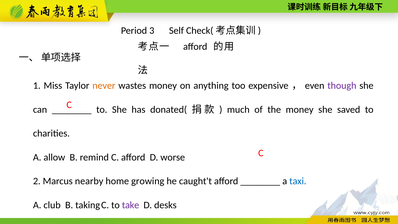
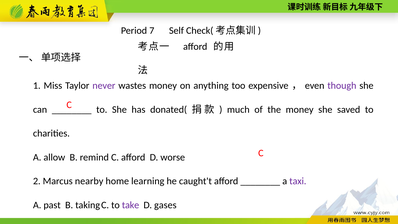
3: 3 -> 7 (152, 31)
never colour: orange -> purple (104, 86)
growing: growing -> learning (148, 181)
taxi colour: blue -> purple (298, 181)
club: club -> past (52, 205)
desks: desks -> gases (165, 205)
